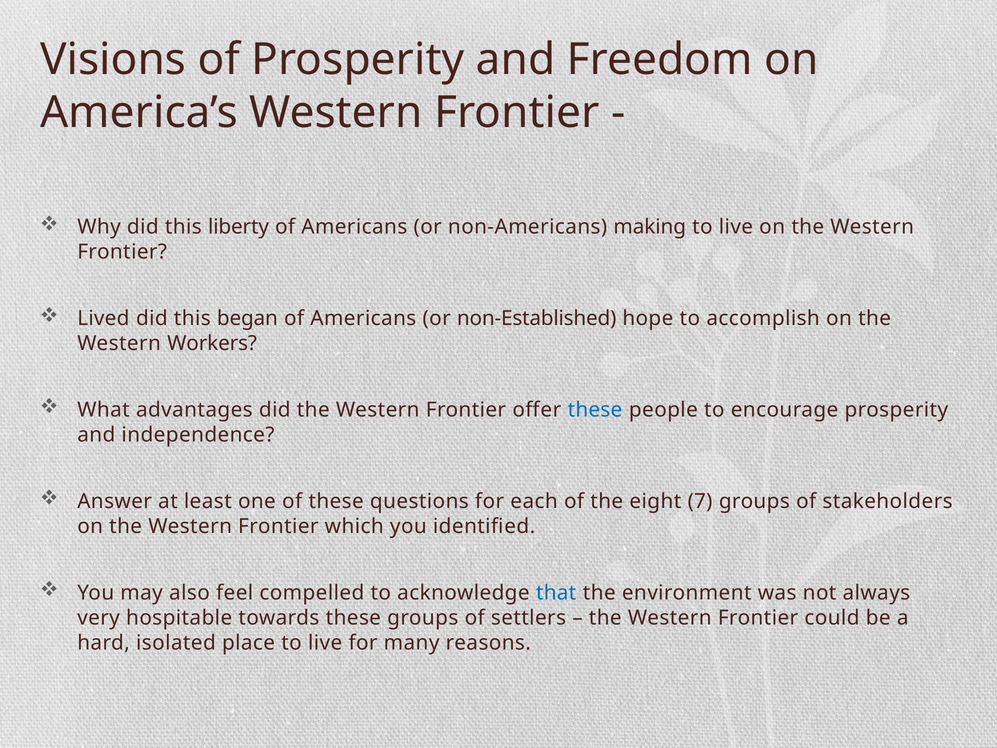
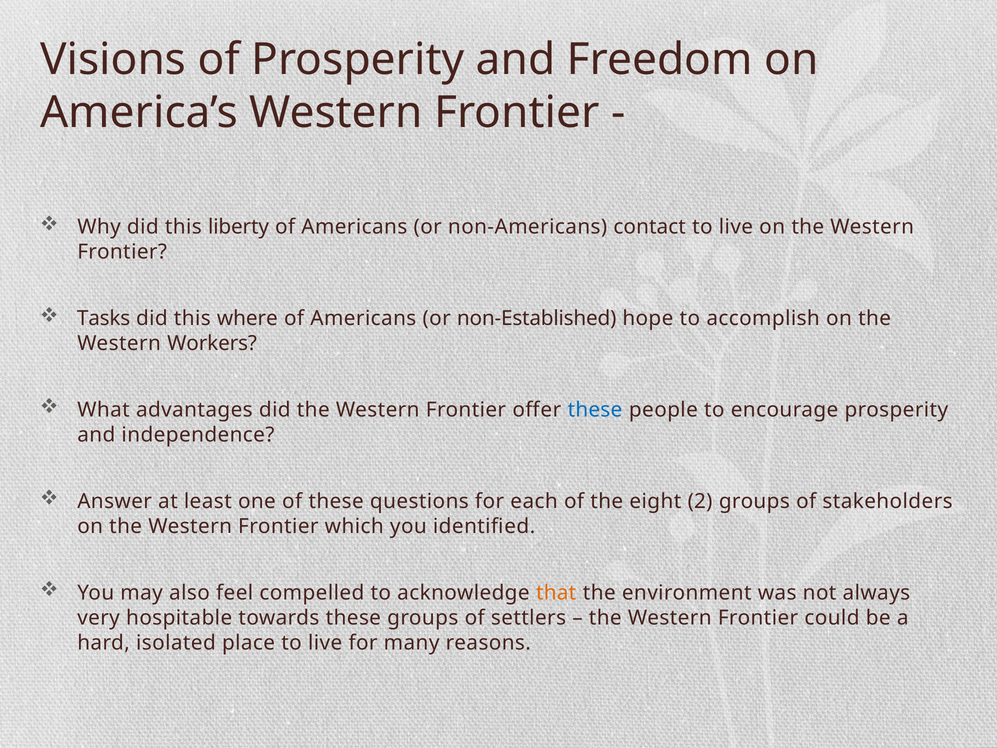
making: making -> contact (650, 227)
Lived: Lived -> Tasks (104, 318)
began: began -> where (247, 318)
7: 7 -> 2 (700, 501)
that colour: blue -> orange (556, 593)
